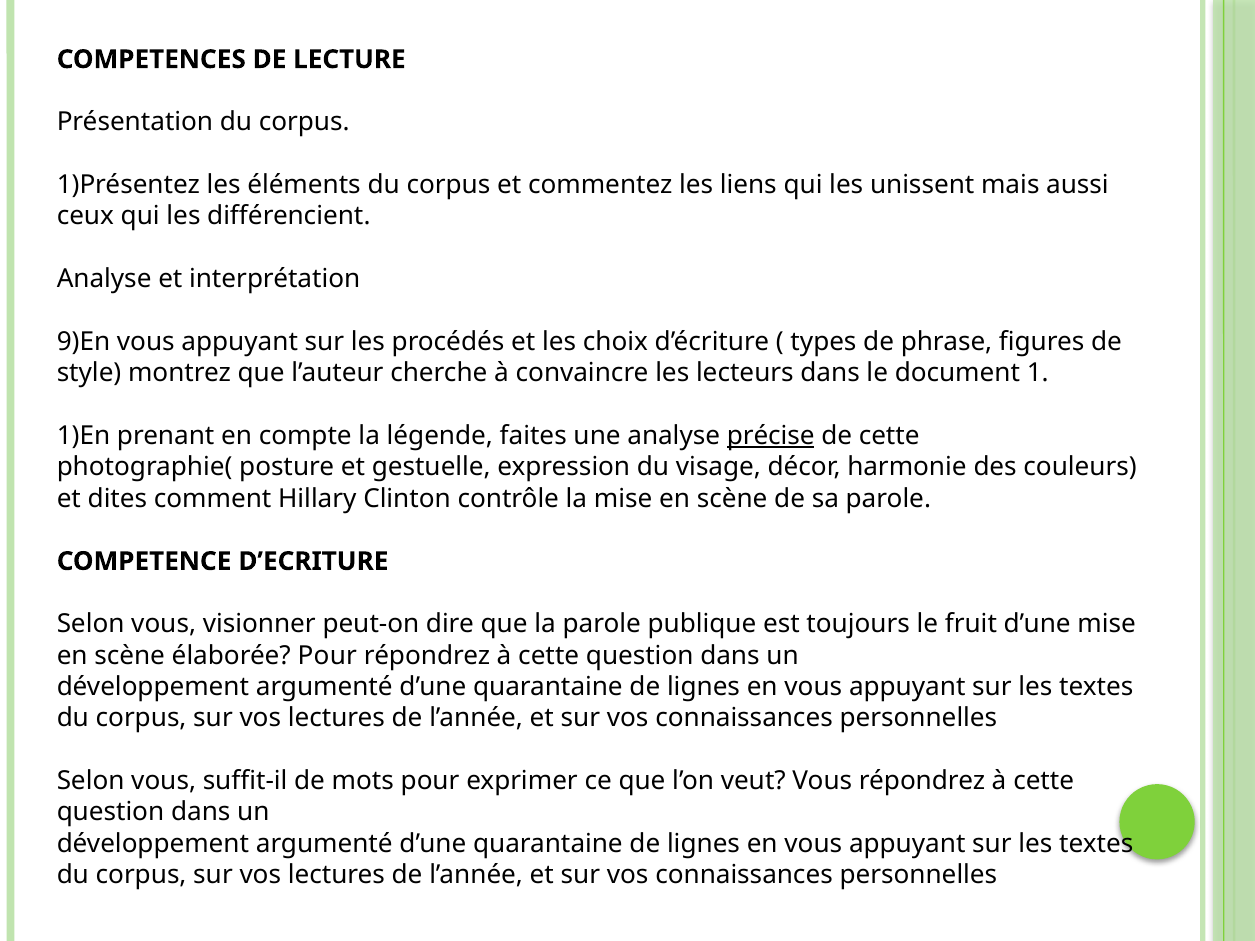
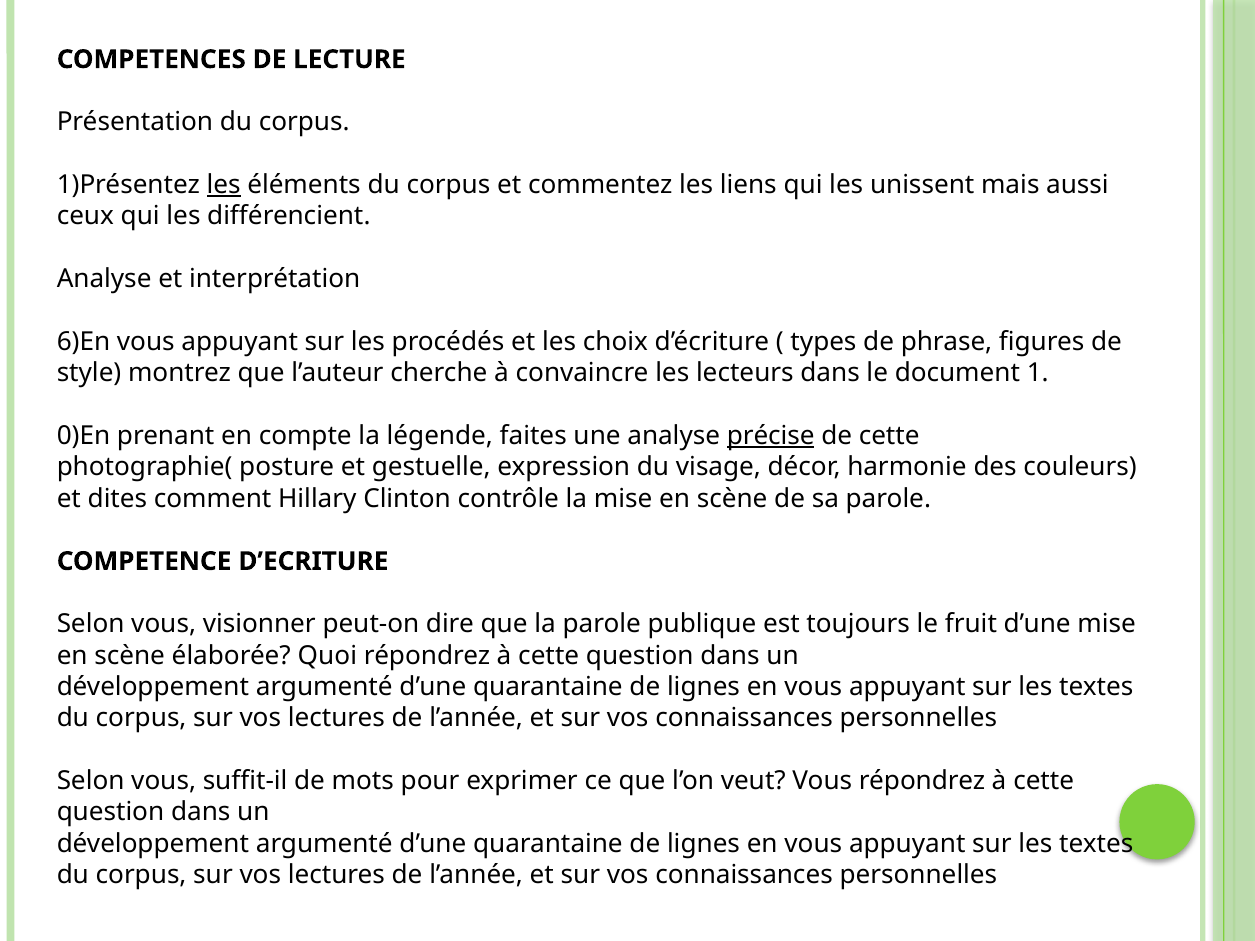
les underline: none -> present (224, 185)
9)En: 9)En -> 6)En (83, 342)
1)En: 1)En -> 0)En (83, 436)
élaborée Pour: Pour -> Quoi (327, 656)
